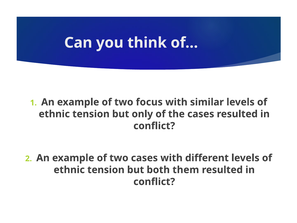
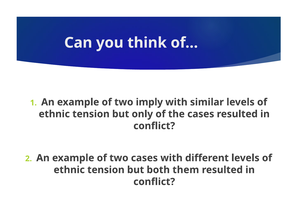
focus: focus -> imply (149, 102)
